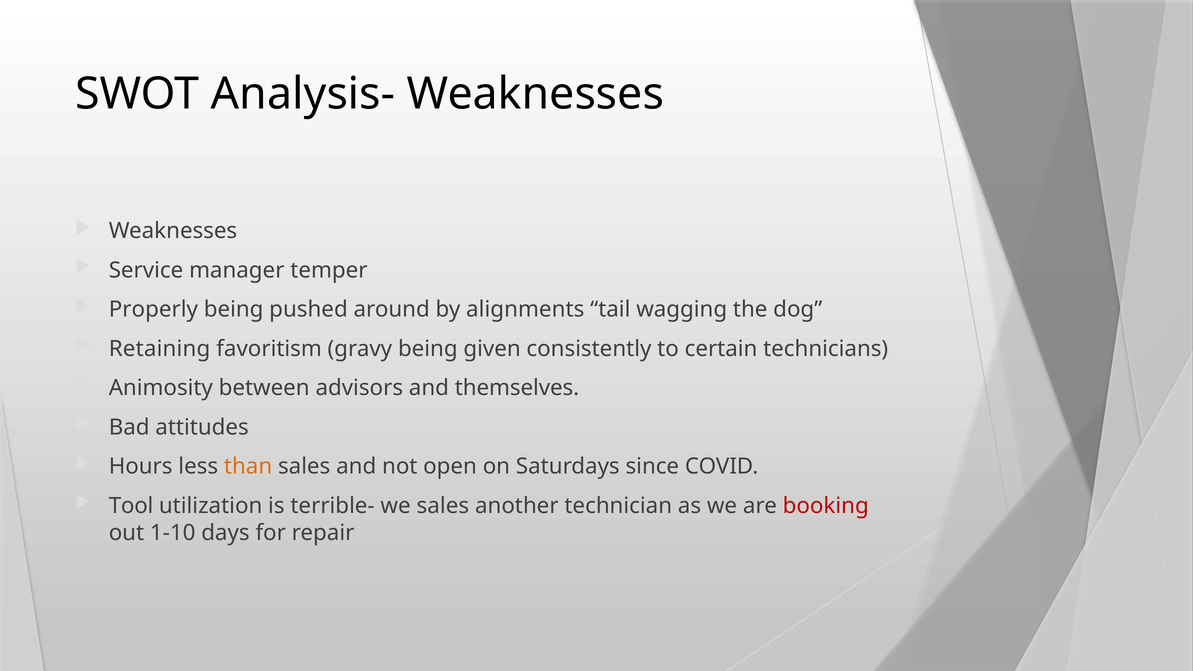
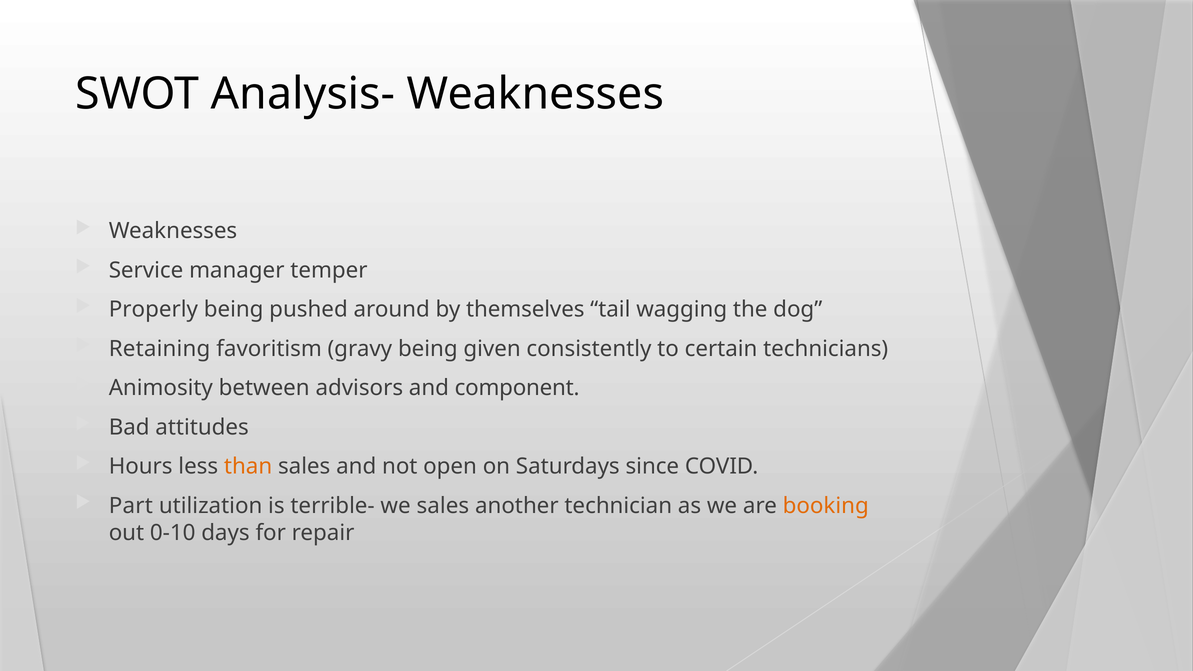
alignments: alignments -> themselves (525, 309)
themselves: themselves -> component (517, 388)
Tool: Tool -> Part (131, 506)
booking colour: red -> orange (826, 506)
1-10: 1-10 -> 0-10 (173, 533)
